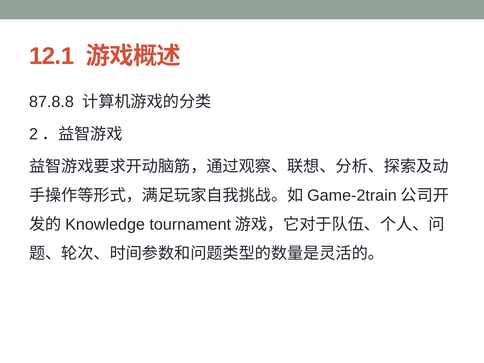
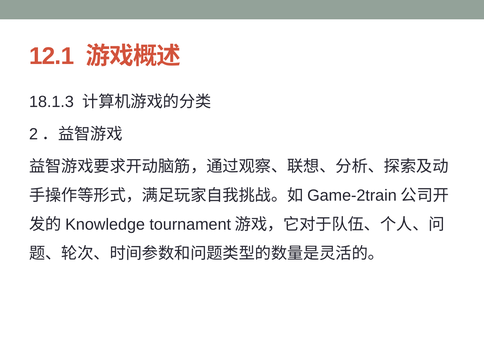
87.8.8: 87.8.8 -> 18.1.3 (51, 102)
